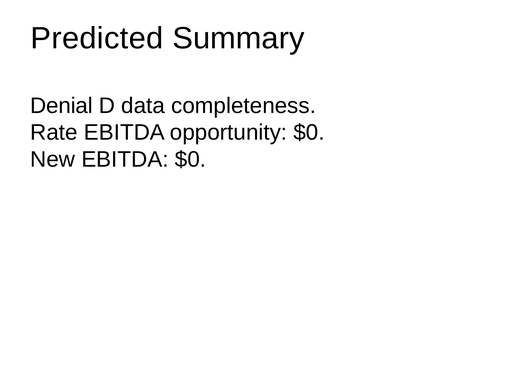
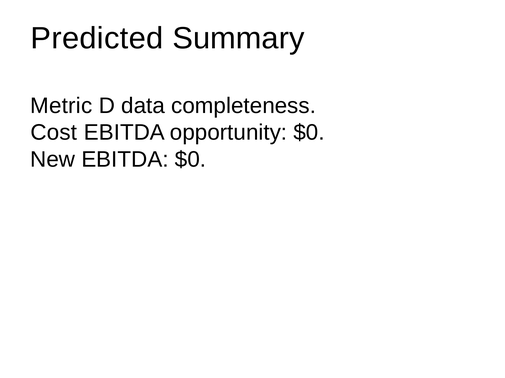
Denial: Denial -> Metric (61, 106)
Rate: Rate -> Cost (54, 133)
